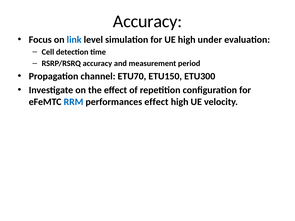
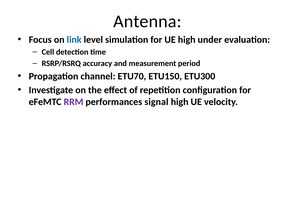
Accuracy: Accuracy -> Antenna (147, 21)
RRM colour: blue -> purple (73, 102)
performances effect: effect -> signal (156, 102)
